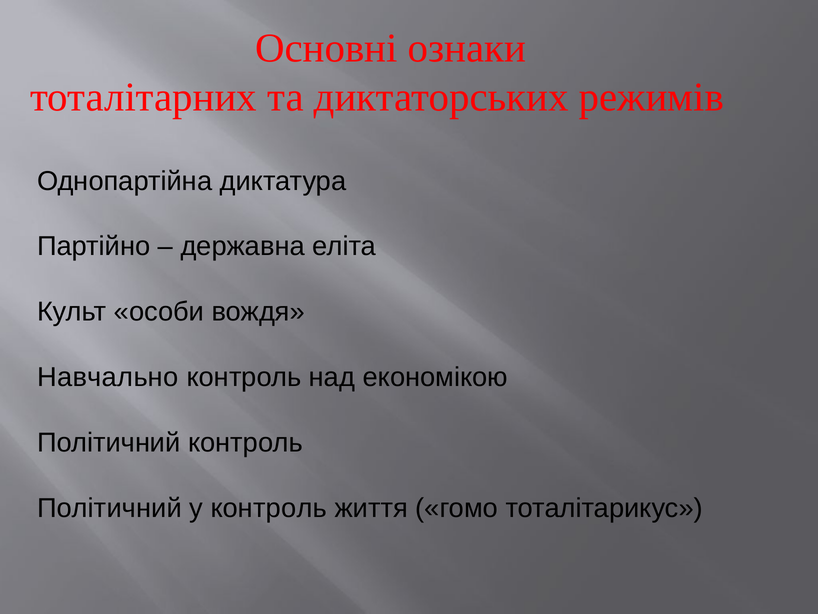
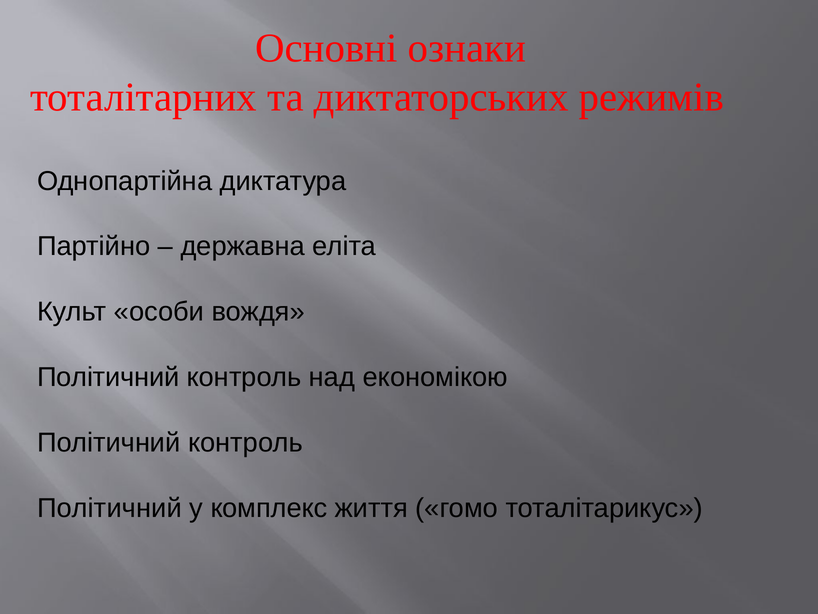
Навчально: Навчально -> Політичний (108, 377)
у контроль: контроль -> комплекс (269, 508)
